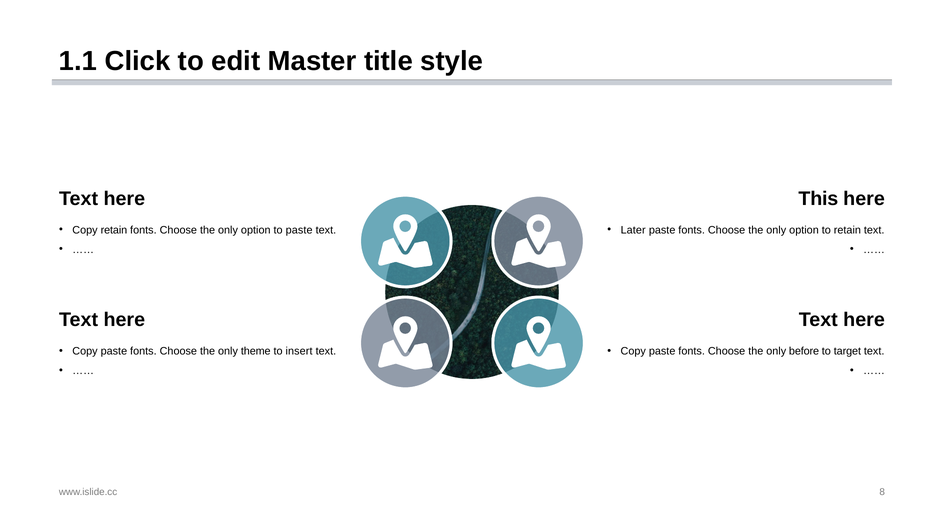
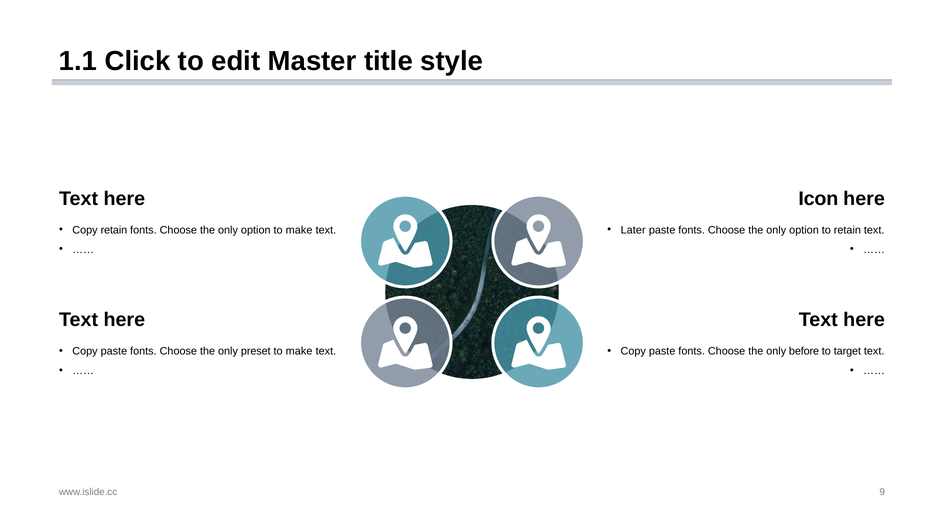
This: This -> Icon (818, 199)
option to paste: paste -> make (299, 230)
theme: theme -> preset (256, 351)
insert: insert -> make (299, 351)
8: 8 -> 9 (882, 492)
